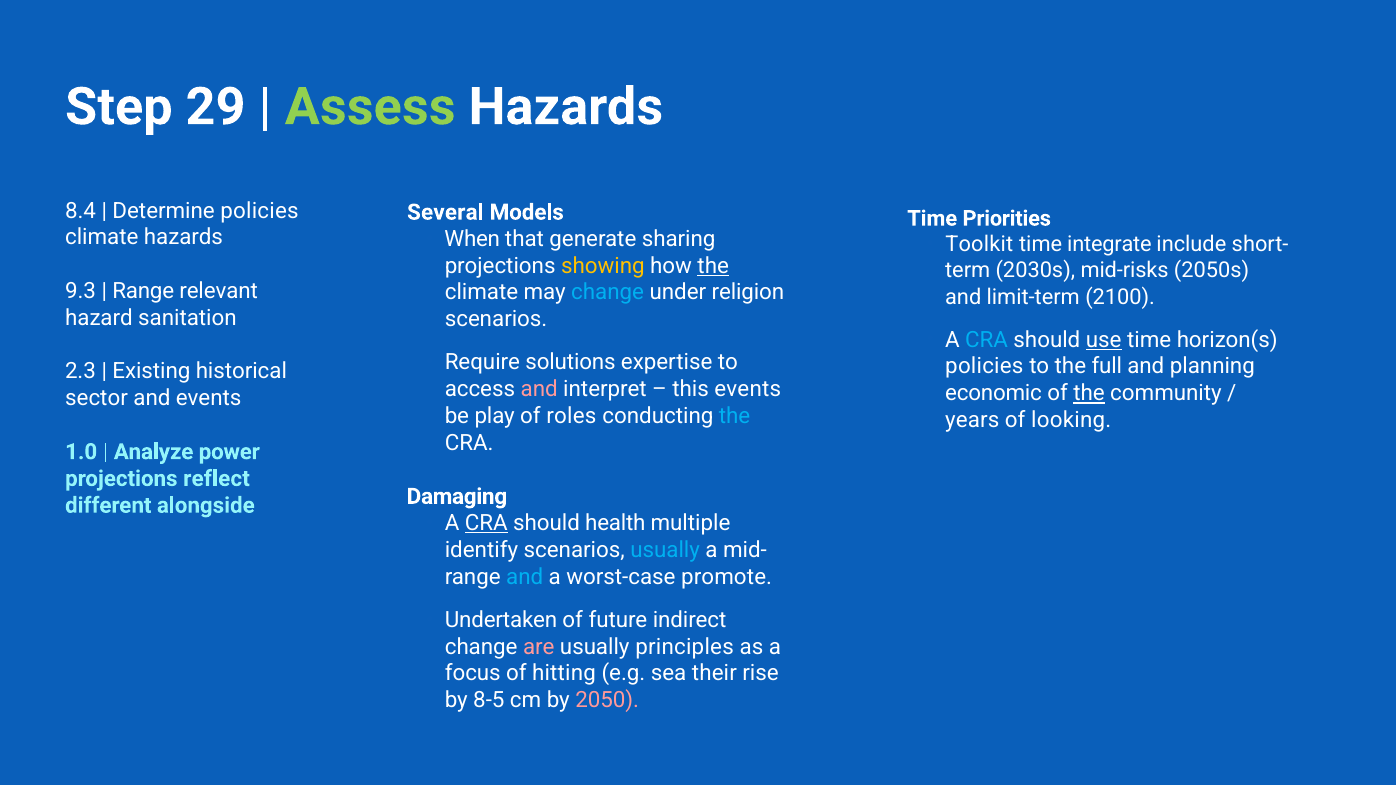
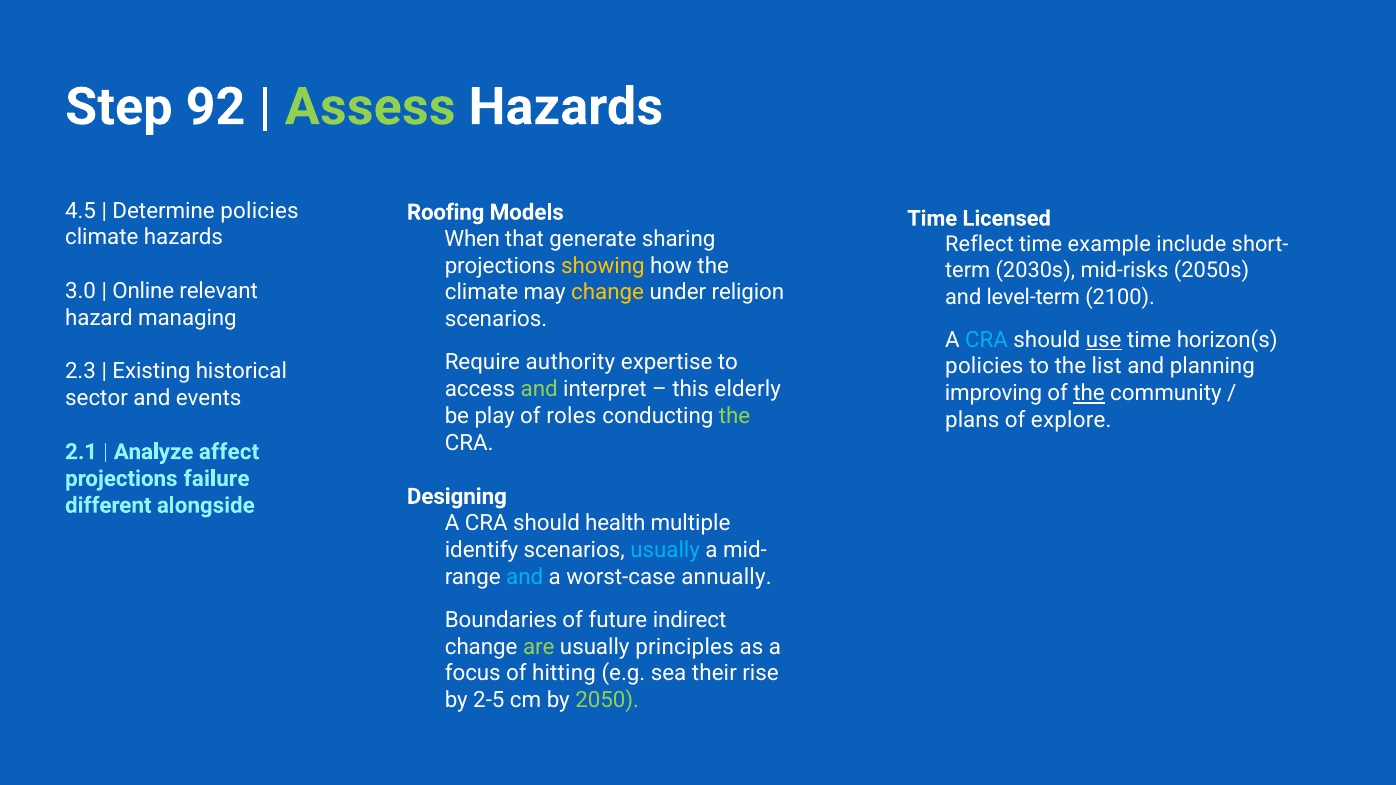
29: 29 -> 92 (215, 107)
8.4: 8.4 -> 4.5 (81, 211)
Several: Several -> Roofing (446, 212)
Priorities: Priorities -> Licensed (1007, 218)
Toolkit: Toolkit -> Reflect (979, 245)
integrate: integrate -> example (1109, 245)
the underline: present -> none (713, 266)
9.3: 9.3 -> 3.0 (81, 291)
Range: Range -> Online (143, 291)
change colour: light blue -> yellow (608, 293)
limit-term: limit-term -> level-term (1033, 297)
sanitation: sanitation -> managing (187, 318)
solutions: solutions -> authority (570, 363)
full: full -> list (1107, 367)
and colour: pink -> light green (539, 389)
this events: events -> elderly (748, 389)
economic: economic -> improving (994, 393)
the colour: light blue -> light green (735, 416)
years: years -> plans (972, 420)
looking: looking -> explore (1071, 420)
1.0: 1.0 -> 2.1 (81, 452)
power: power -> affect (229, 452)
reflect: reflect -> failure (217, 479)
Damaging: Damaging -> Designing (457, 497)
CRA underline: present -> none (486, 523)
promote: promote -> annually (727, 577)
Undertaken: Undertaken -> Boundaries (501, 620)
are colour: pink -> light green (539, 647)
8-5: 8-5 -> 2-5 (489, 700)
2050 colour: pink -> light green (607, 700)
